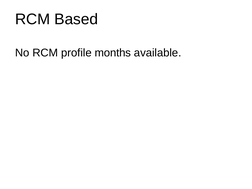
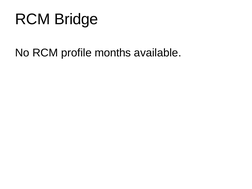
Based: Based -> Bridge (76, 19)
